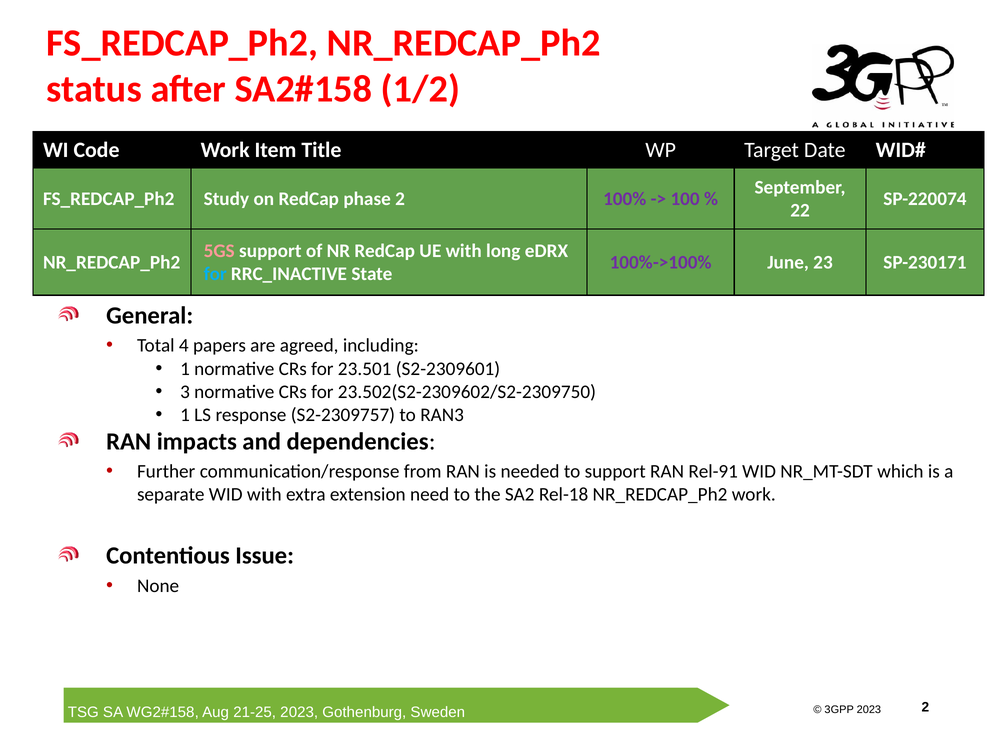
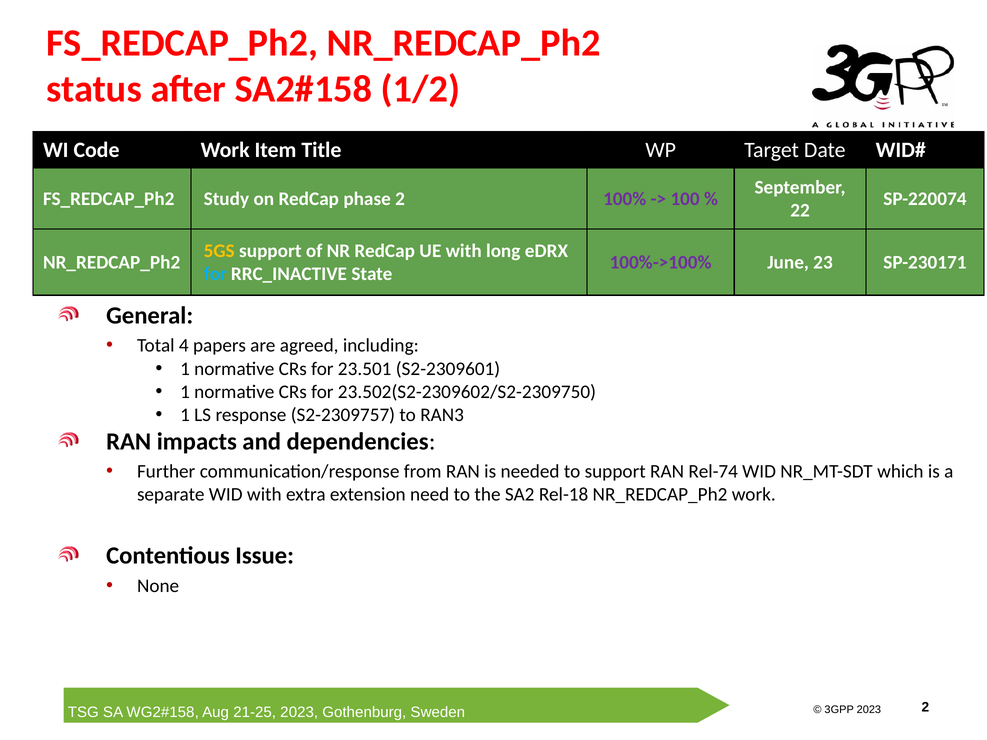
5GS colour: pink -> yellow (219, 251)
3: 3 -> 1 (185, 392)
Rel-91: Rel-91 -> Rel-74 (713, 472)
